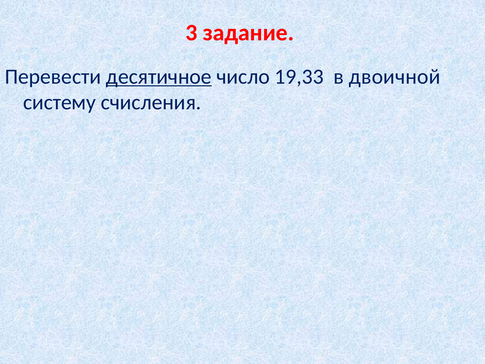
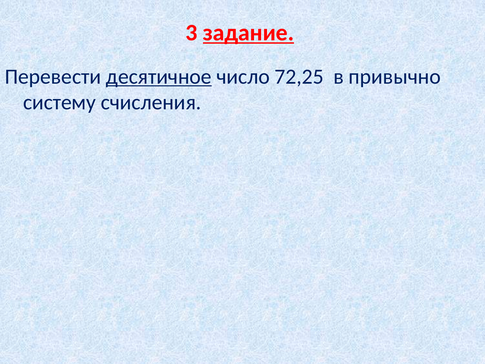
задание underline: none -> present (248, 33)
19,33: 19,33 -> 72,25 (299, 77)
двоичной: двоичной -> привычно (395, 77)
